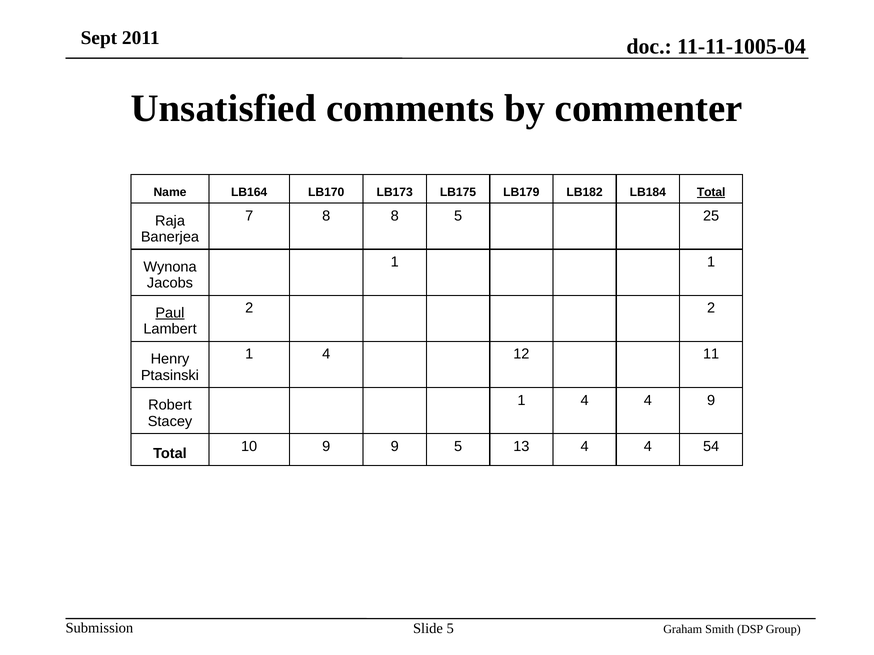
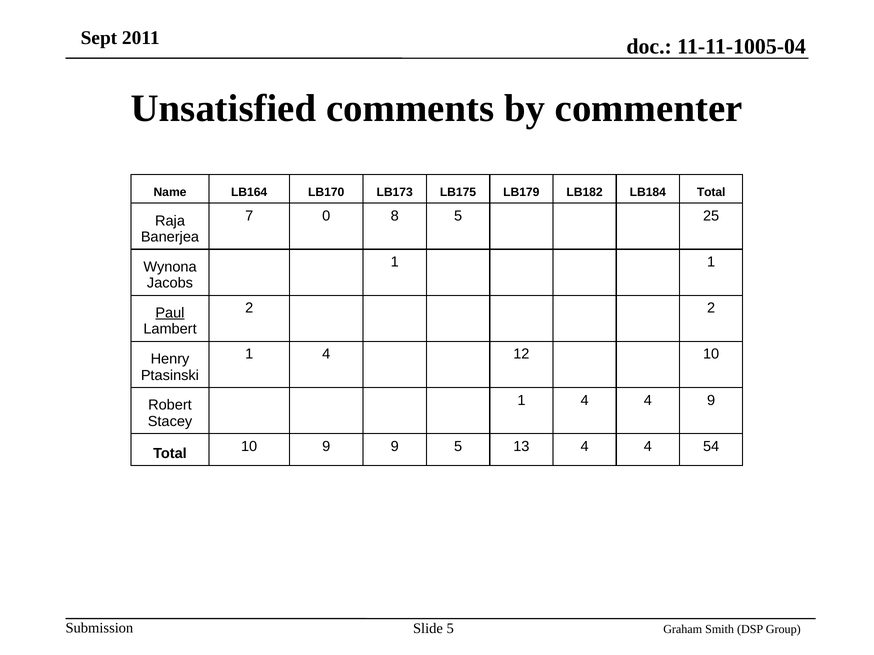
Total underline: present -> none (711, 192)
7 8: 8 -> 0 (326, 216)
12 11: 11 -> 10 (711, 354)
